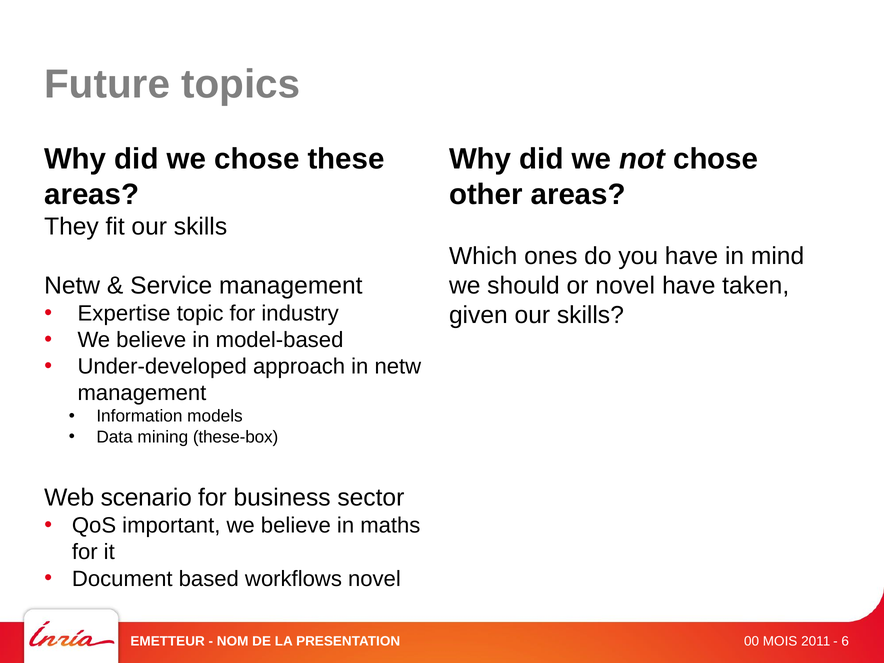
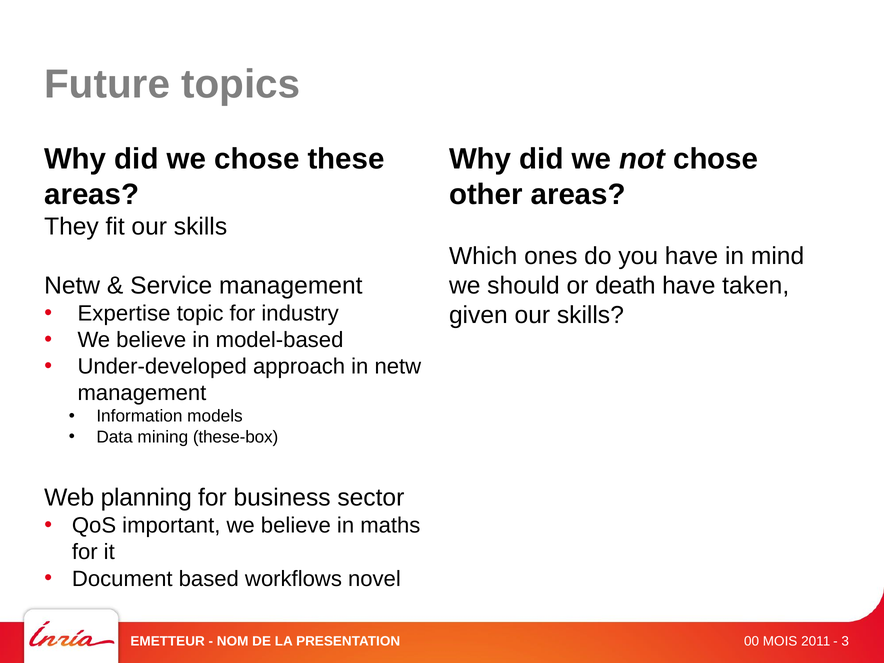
or novel: novel -> death (625, 286)
scenario: scenario -> planning (146, 498)
6: 6 -> 3 (845, 641)
